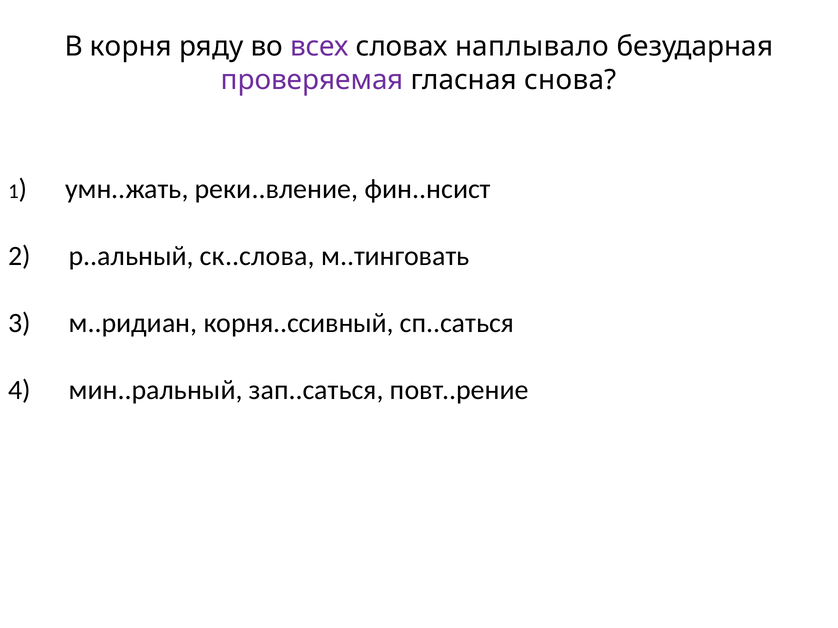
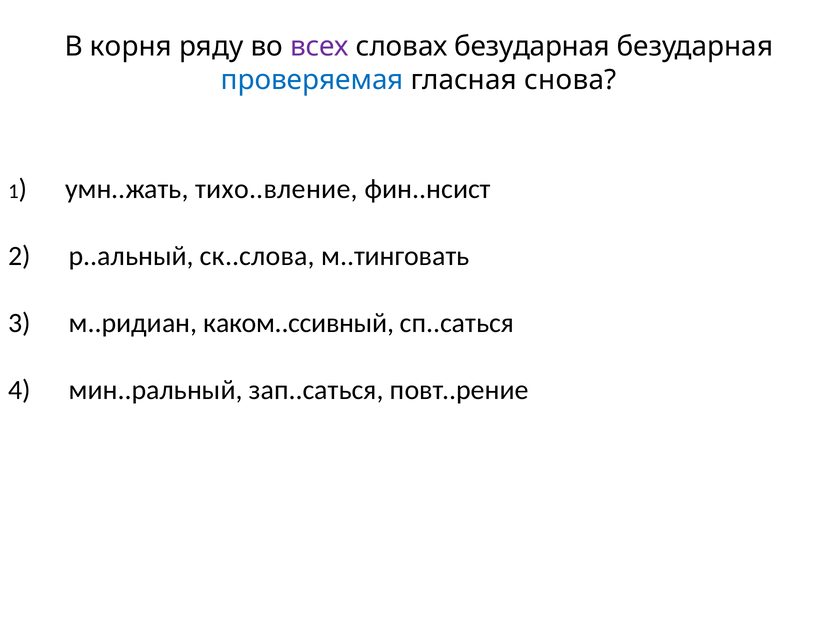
словах наплывало: наплывало -> безударная (532, 47)
проверяемая colour: purple -> blue (312, 80)
реки..вление: реки..вление -> тихо..вление (276, 189)
корня..ссивный: корня..ссивный -> каком..ссивный (299, 323)
